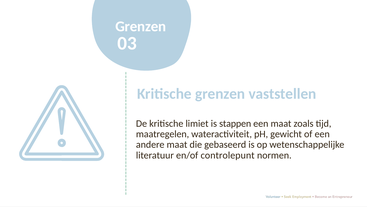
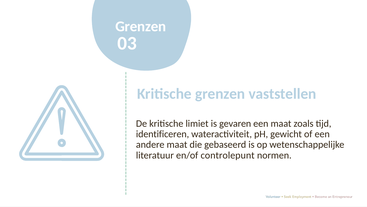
stappen: stappen -> gevaren (235, 123)
maatregelen: maatregelen -> identificeren (163, 134)
